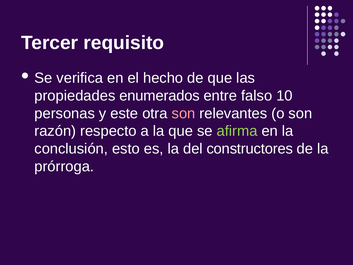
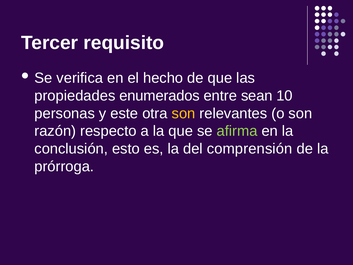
falso: falso -> sean (257, 96)
son colour: pink -> yellow (184, 113)
constructores: constructores -> comprensión (250, 149)
